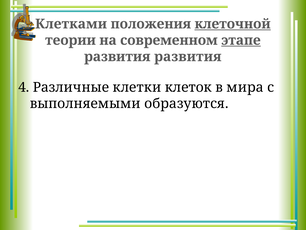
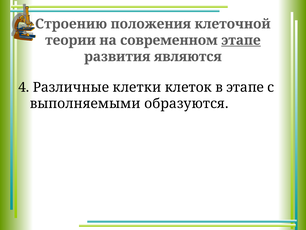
Клетками: Клетками -> Строению (71, 24)
клеточной underline: present -> none (233, 24)
развития развития: развития -> являются (188, 57)
в мира: мира -> этапе (245, 87)
